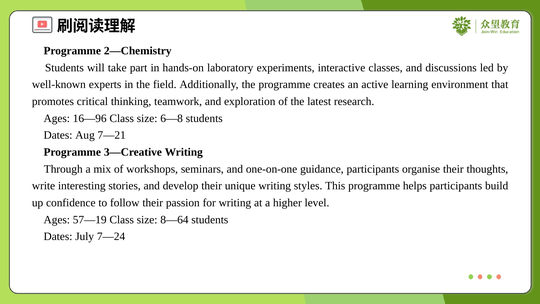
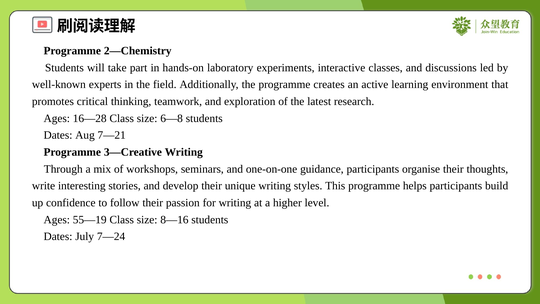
16—96: 16—96 -> 16—28 (90, 118)
57—19: 57—19 -> 55—19 (90, 219)
8—64: 8—64 -> 8—16 (174, 219)
